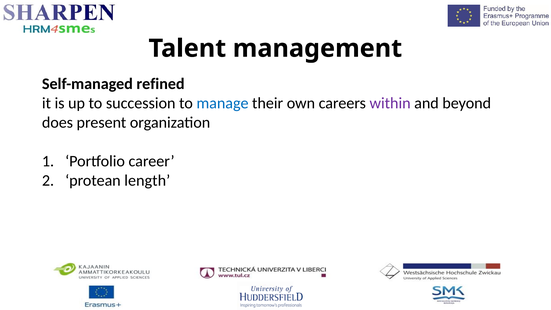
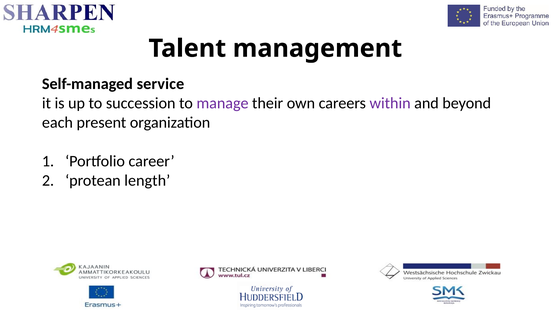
refined: refined -> service (160, 84)
manage colour: blue -> purple (222, 103)
does: does -> each (57, 123)
